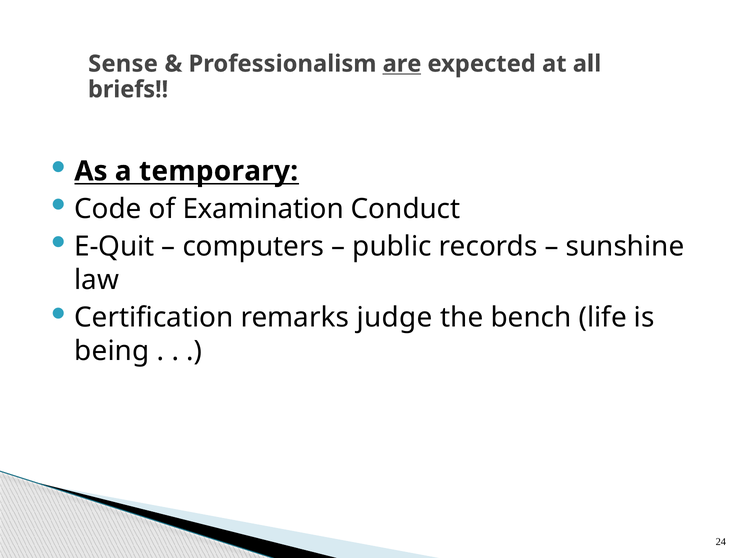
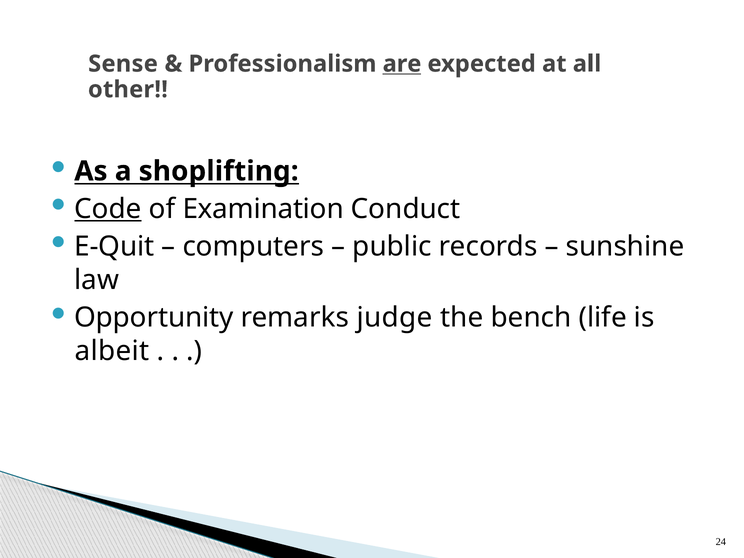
briefs: briefs -> other (128, 89)
temporary: temporary -> shoplifting (219, 171)
Code underline: none -> present (108, 209)
Certification: Certification -> Opportunity (154, 318)
being: being -> albeit (112, 351)
